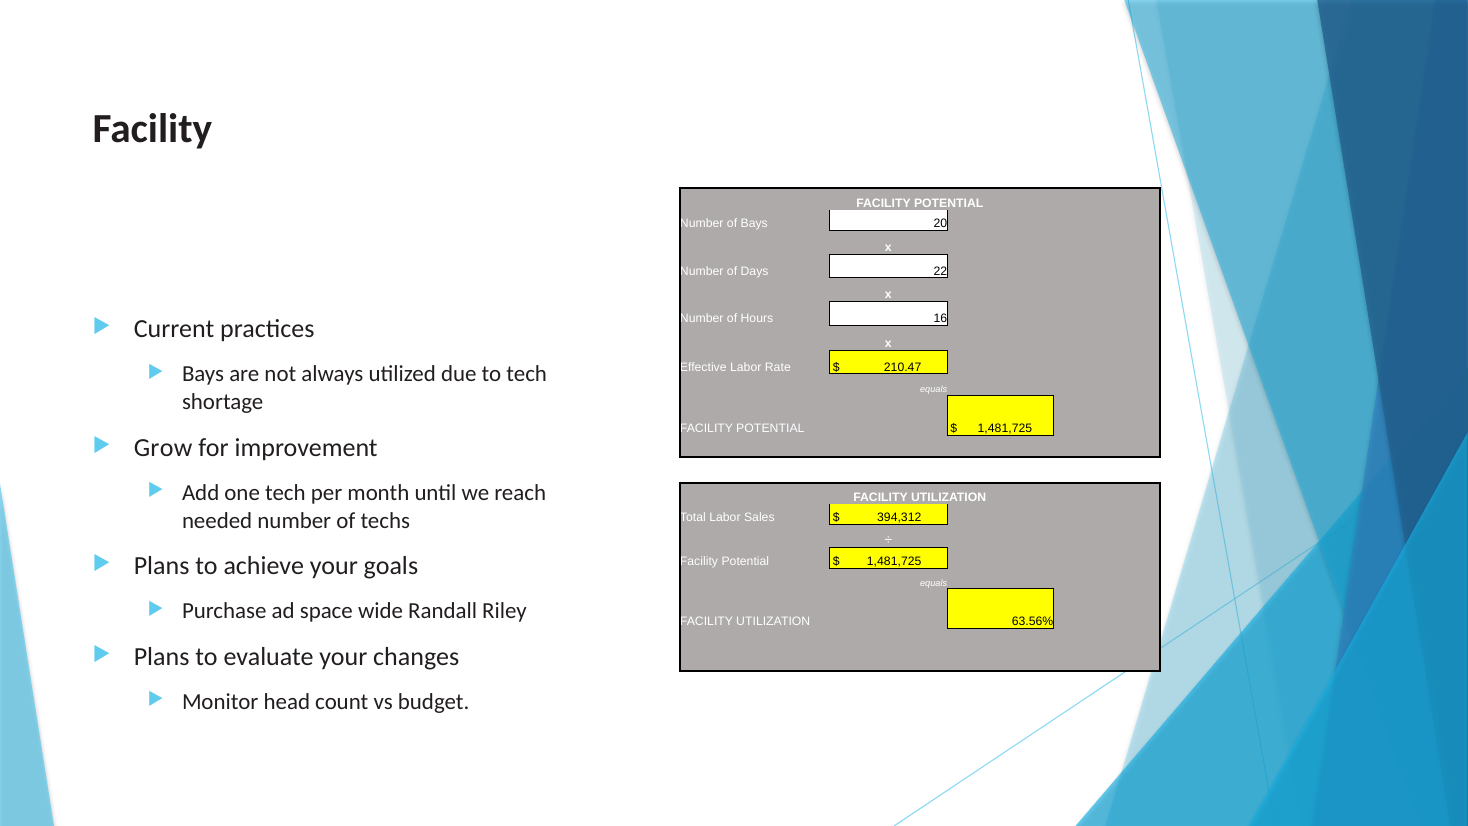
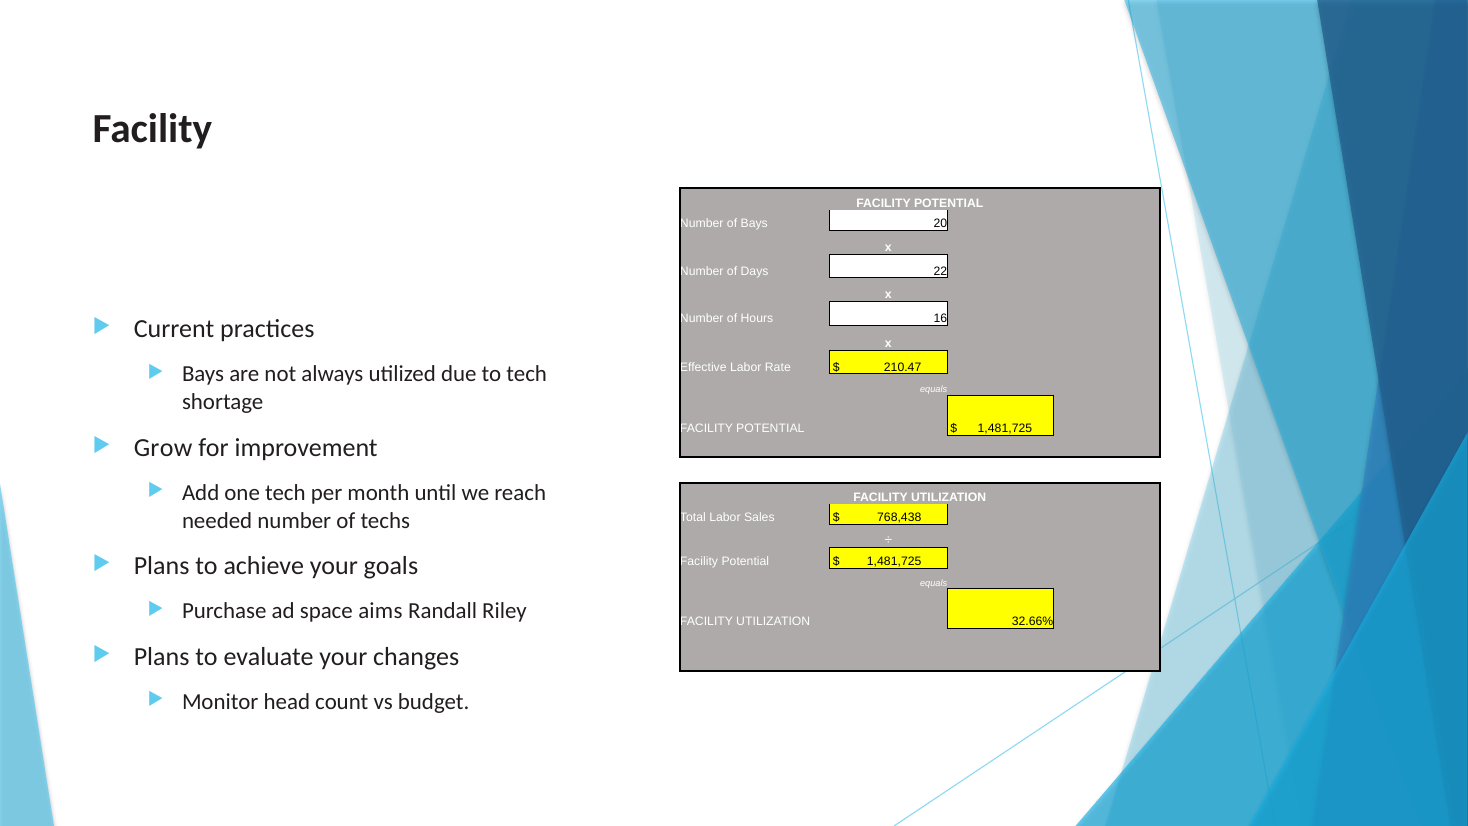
394,312: 394,312 -> 768,438 (899, 517)
wide: wide -> aims (380, 611)
63.56%: 63.56% -> 32.66% (1033, 622)
